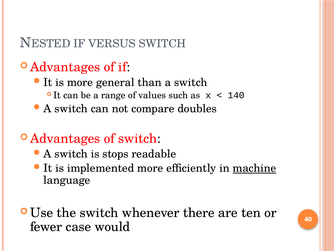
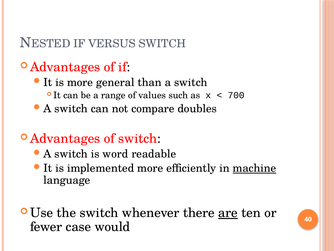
140: 140 -> 700 (236, 95)
stops: stops -> word (115, 154)
are underline: none -> present (228, 212)
